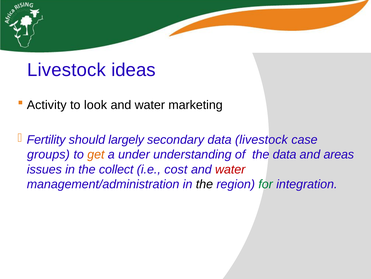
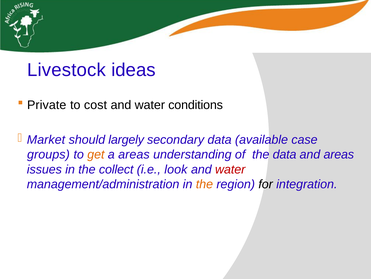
Activity: Activity -> Private (47, 105)
look: look -> cost (95, 105)
marketing: marketing -> conditions (196, 105)
Fertility: Fertility -> Market (46, 139)
data livestock: livestock -> available (262, 139)
a under: under -> areas (134, 154)
cost: cost -> look (176, 169)
the colour: black -> orange (204, 184)
for colour: green -> black (266, 184)
